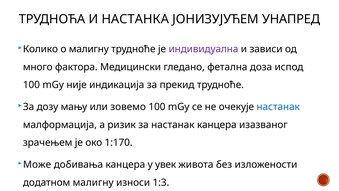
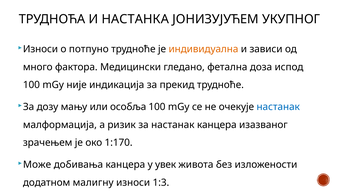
УНАПРЕД: УНАПРЕД -> УКУПНОГ (291, 19)
Колико: Колико -> Износи (40, 49)
о малигну: малигну -> потпуно (89, 49)
индивидуална colour: purple -> orange (203, 49)
зовемо: зовемо -> особља (128, 107)
